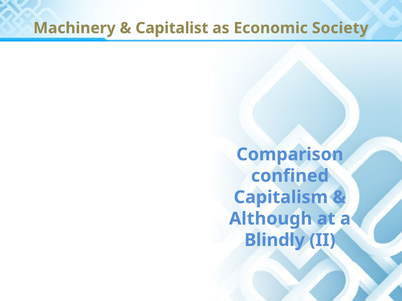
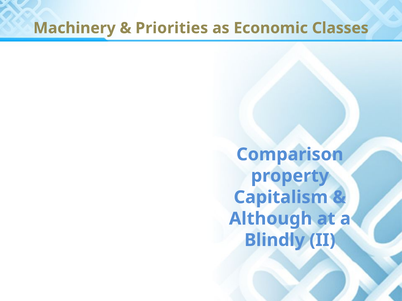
Capitalist: Capitalist -> Priorities (172, 28)
Society: Society -> Classes (340, 28)
confined: confined -> property (290, 176)
